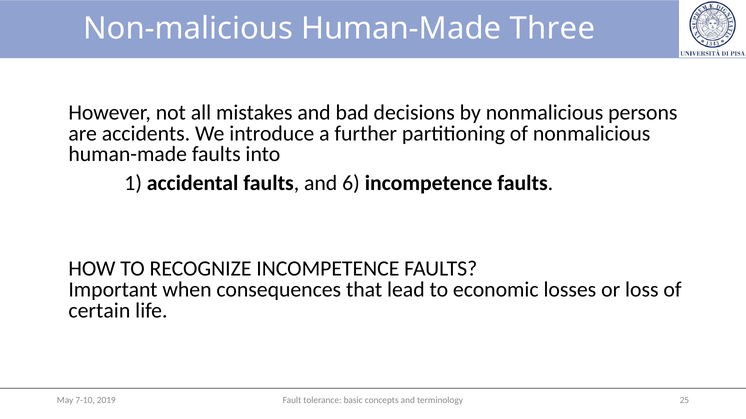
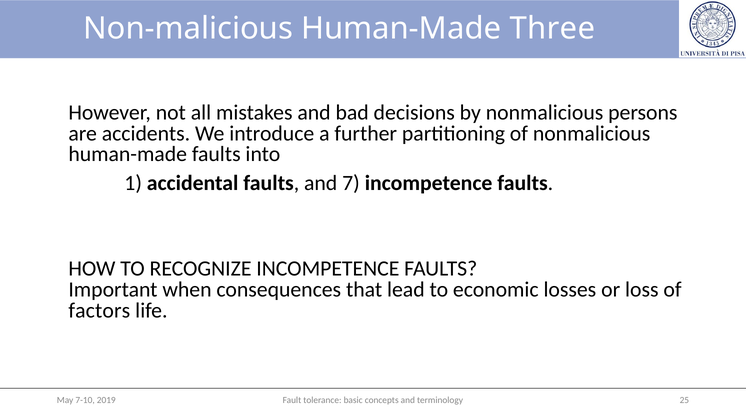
6: 6 -> 7 (351, 183)
certain: certain -> factors (99, 311)
